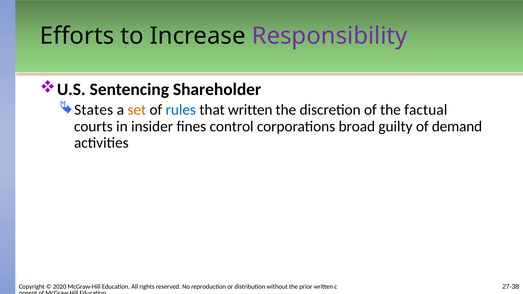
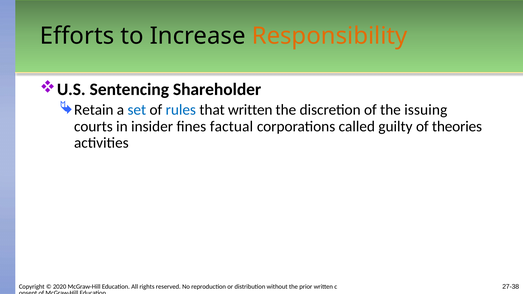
Responsibility colour: purple -> orange (330, 36)
States: States -> Retain (94, 110)
set colour: orange -> blue (137, 110)
factual: factual -> issuing (426, 110)
control: control -> factual (231, 126)
broad: broad -> called (357, 126)
demand: demand -> theories (457, 126)
